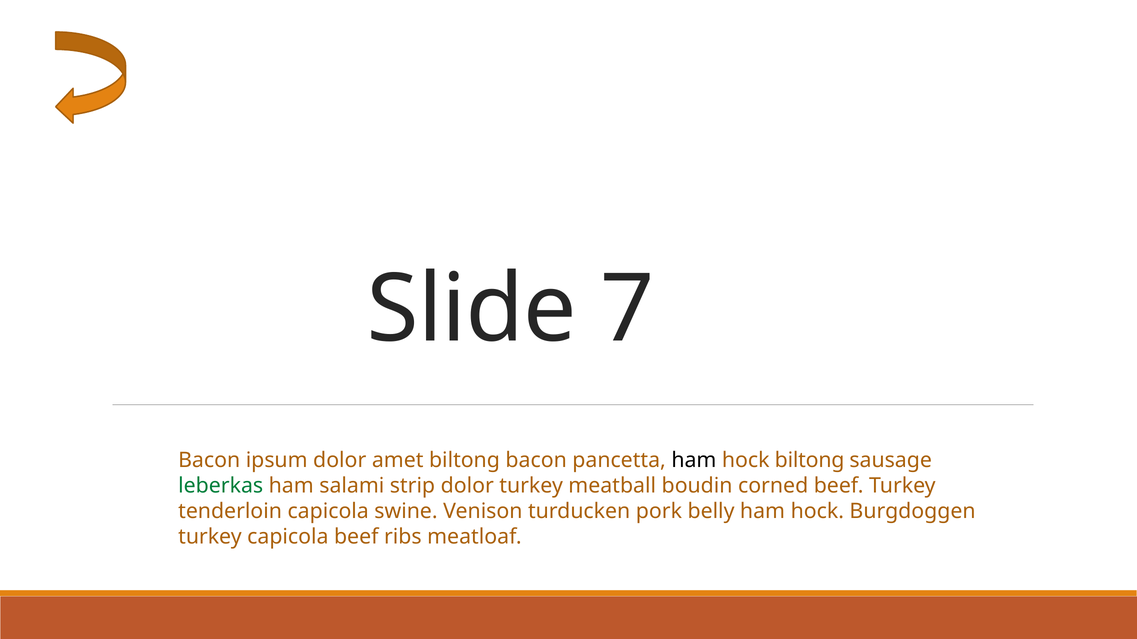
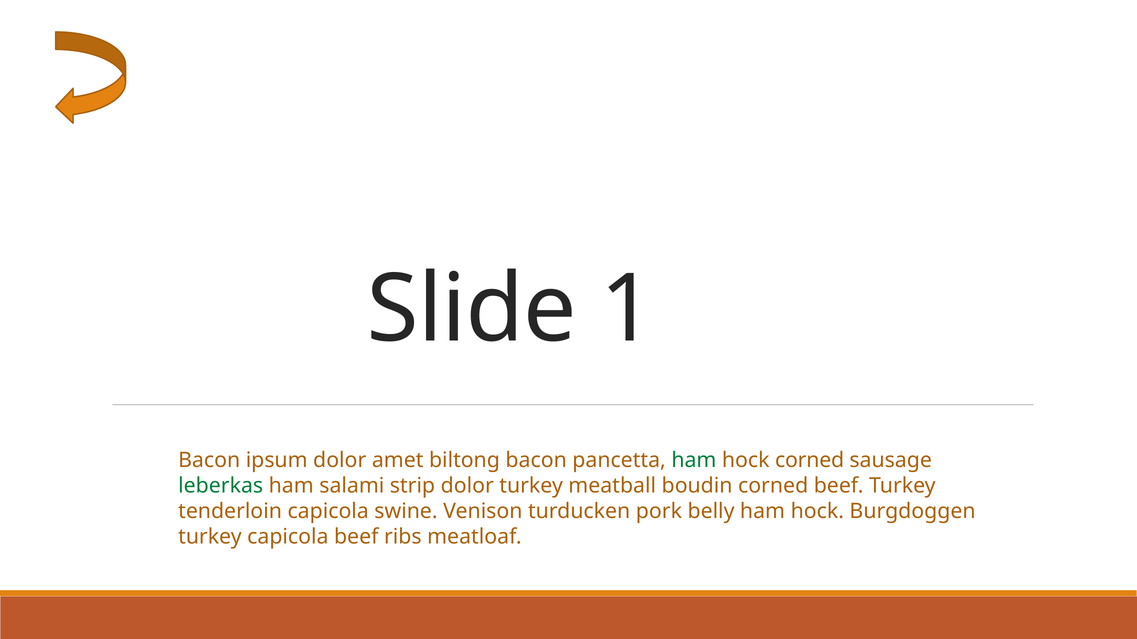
7: 7 -> 1 (628, 310)
ham colour: black -> green (694, 461)
hock biltong: biltong -> corned (810, 461)
